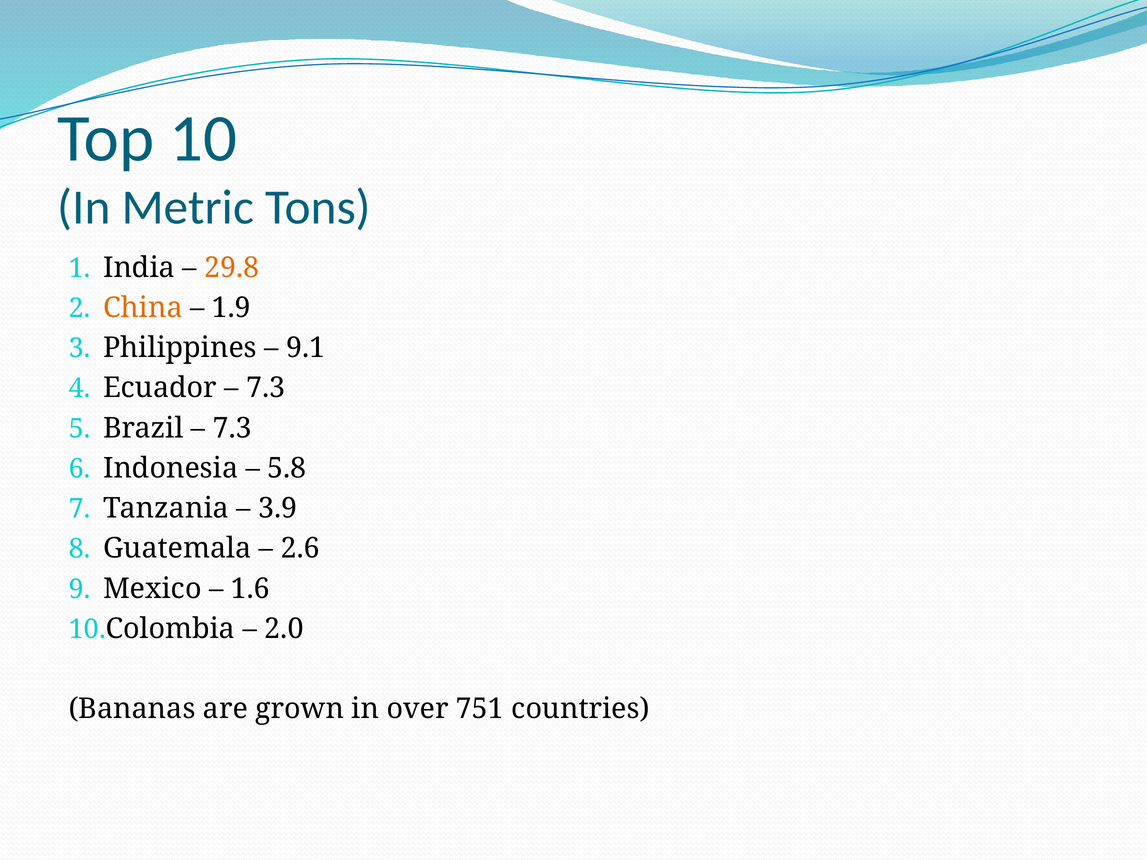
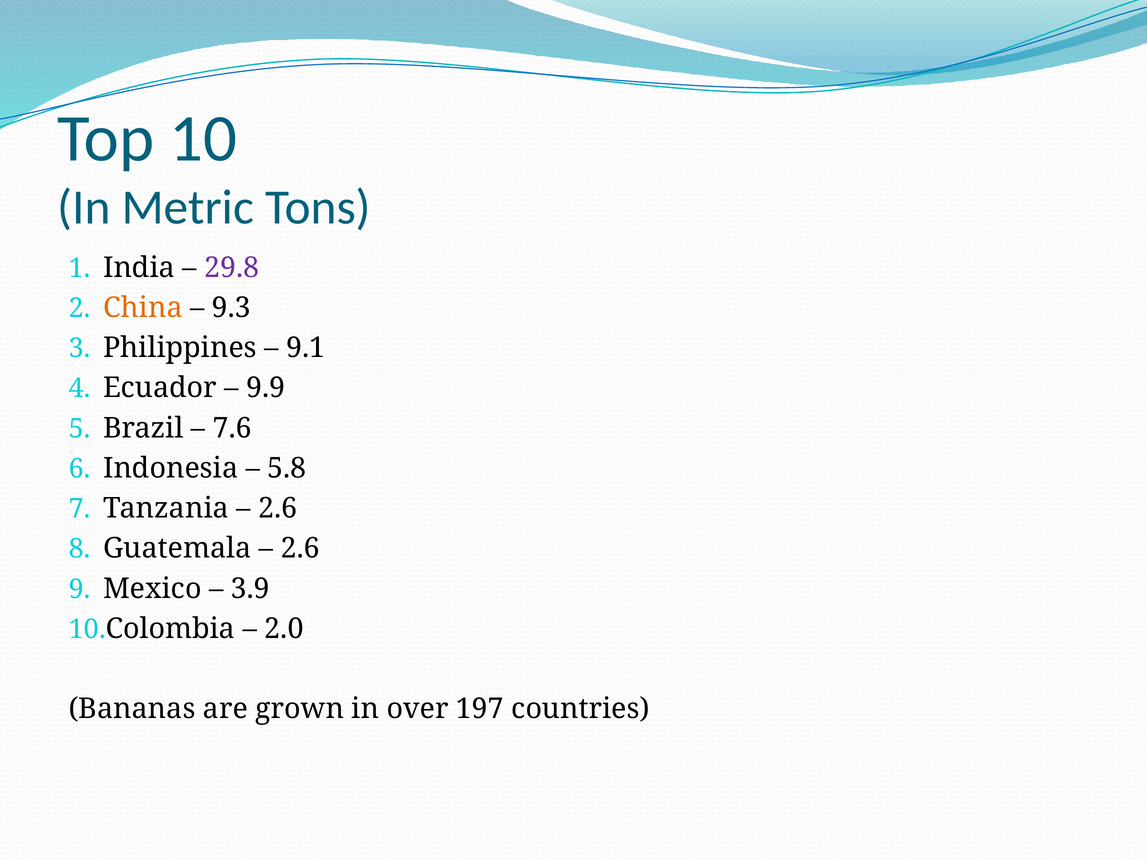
29.8 colour: orange -> purple (232, 268)
1.9: 1.9 -> 9.3 (231, 308)
7.3: 7.3 -> 9.9 (266, 388)
7.3: 7.3 -> 7.6 (232, 428)
3.9: 3.9 -> 2.6 (278, 508)
1.6: 1.6 -> 3.9 (250, 589)
751: 751 -> 197 (480, 709)
